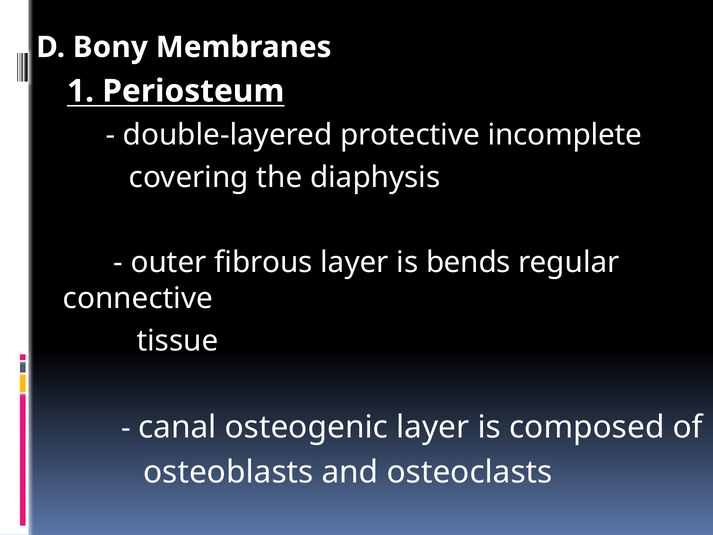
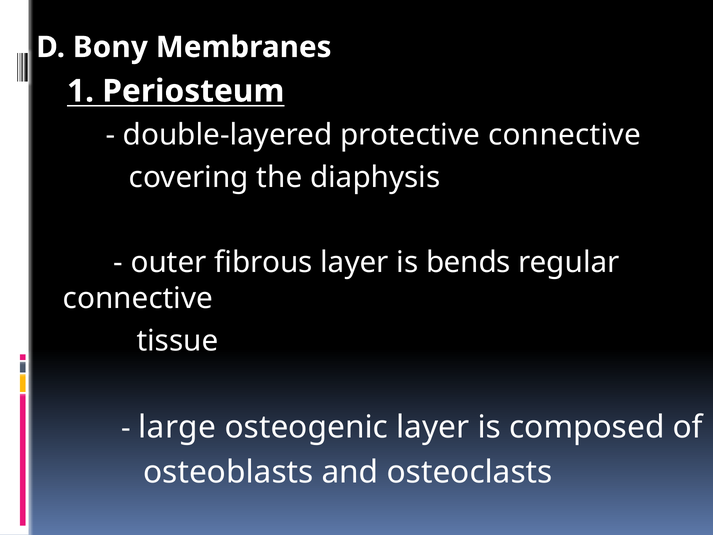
protective incomplete: incomplete -> connective (564, 135)
canal: canal -> large (177, 427)
